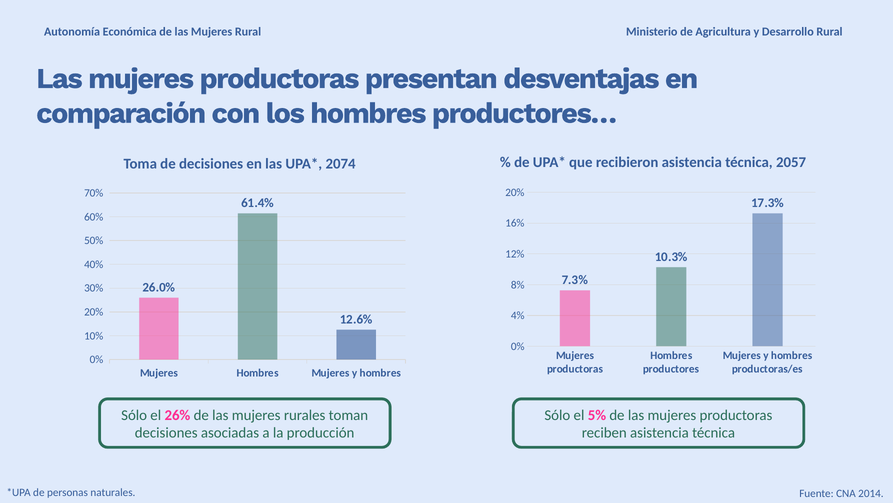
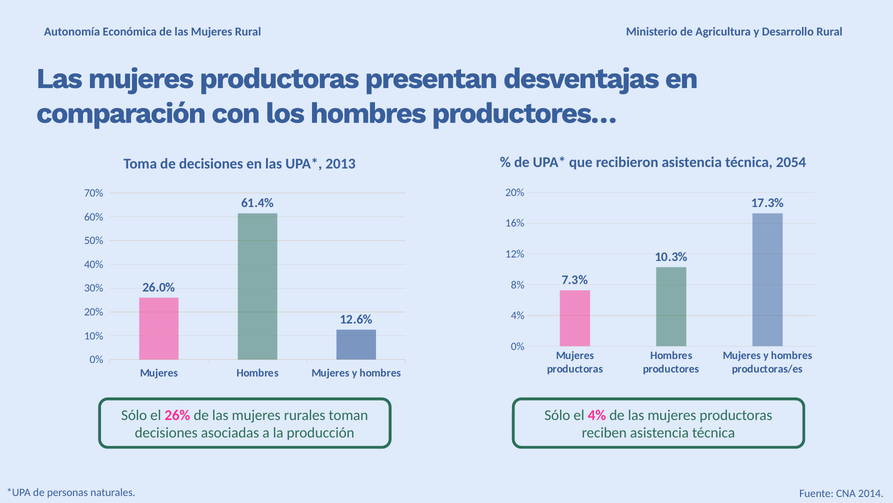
2074: 2074 -> 2013 (341, 164)
2057: 2057 -> 2054 (791, 162)
el 5%: 5% -> 4% (597, 415)
